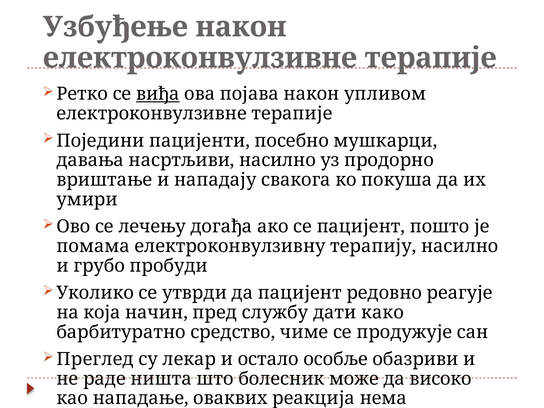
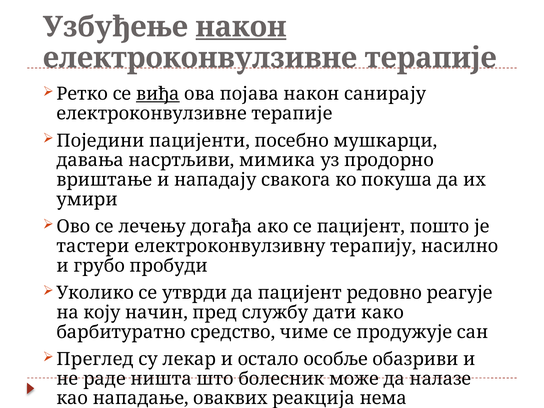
након underline: none -> present (241, 27)
упливом: упливом -> санирају (385, 94)
насртљиви насилно: насилно -> мимика (277, 160)
помама: помама -> тастери (93, 246)
која: која -> коју (102, 312)
високо: високо -> налазе (440, 379)
